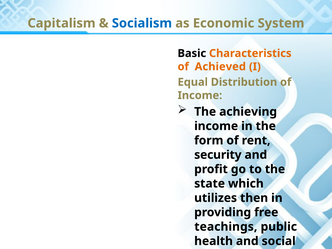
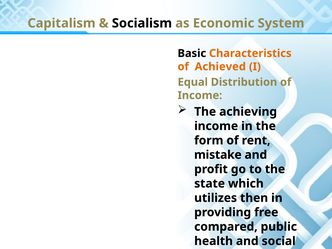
Socialism colour: blue -> black (142, 23)
security: security -> mistake (218, 155)
teachings: teachings -> compared (226, 227)
